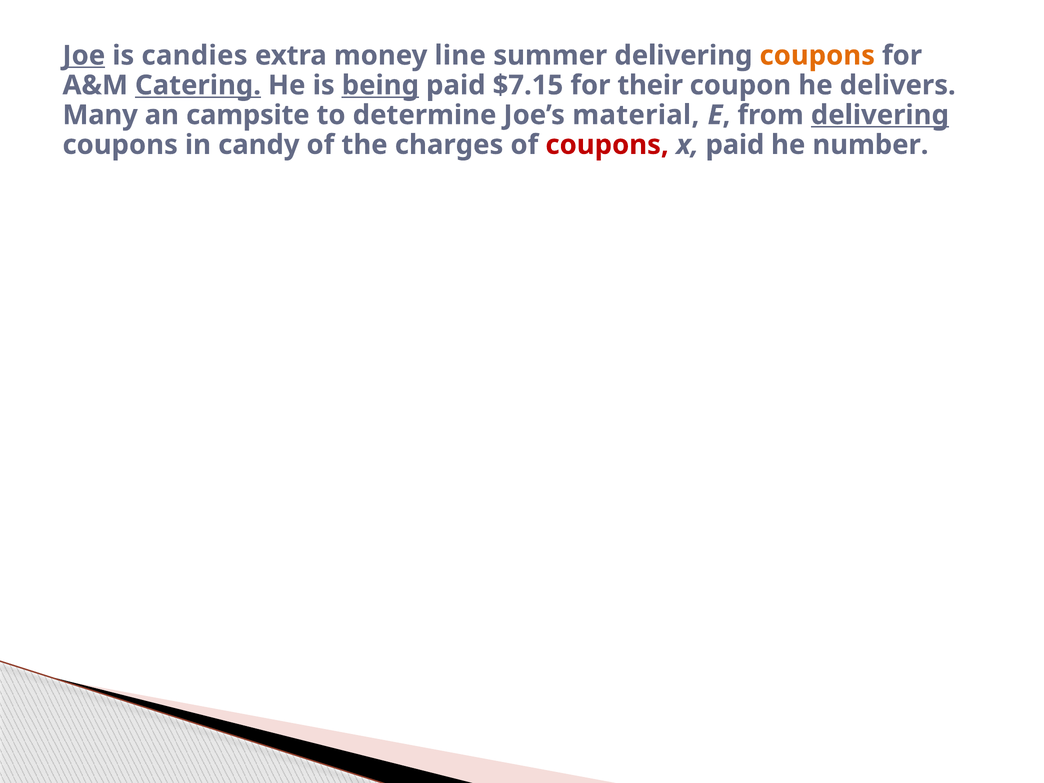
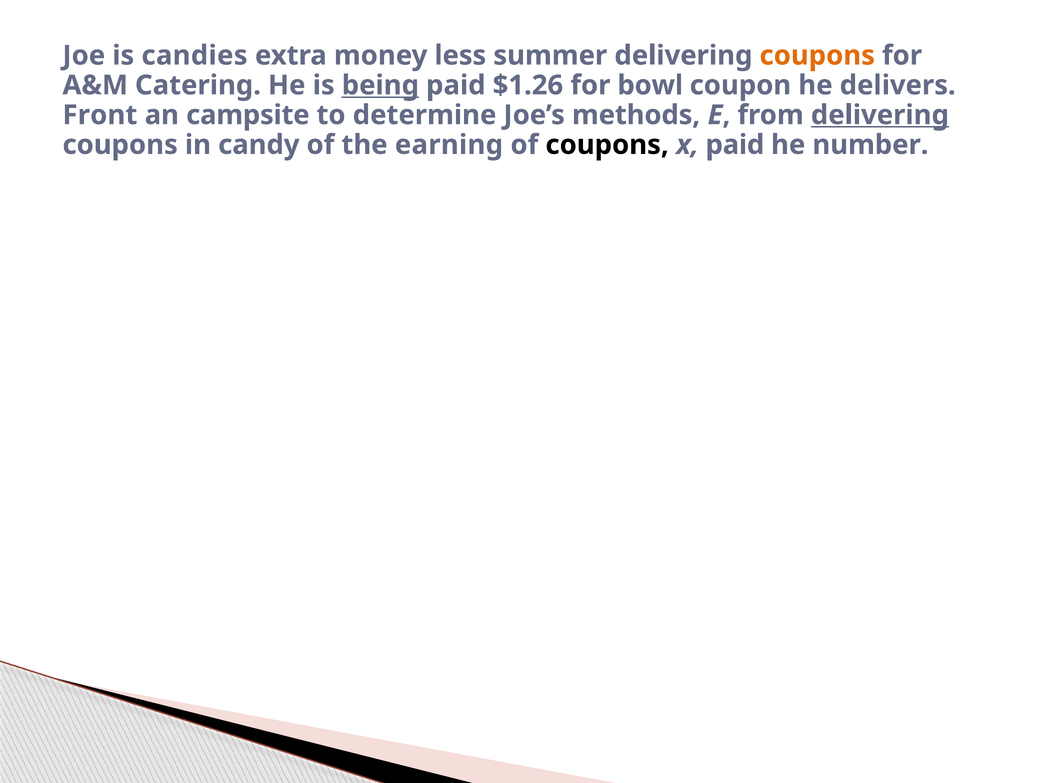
Joe underline: present -> none (84, 56)
line: line -> less (460, 56)
Catering underline: present -> none (198, 85)
$7.15: $7.15 -> $1.26 (528, 85)
their: their -> bowl (650, 85)
Many: Many -> Front (100, 115)
material: material -> methods (636, 115)
charges: charges -> earning (449, 145)
coupons colour: red -> black (607, 145)
